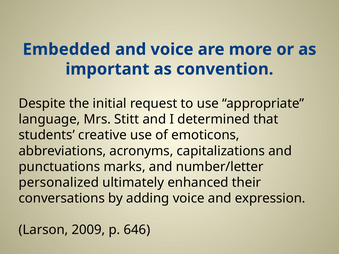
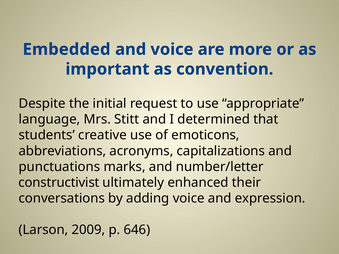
personalized: personalized -> constructivist (59, 183)
